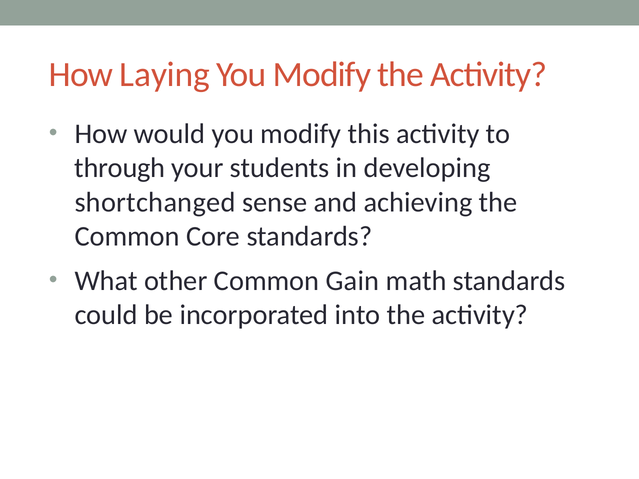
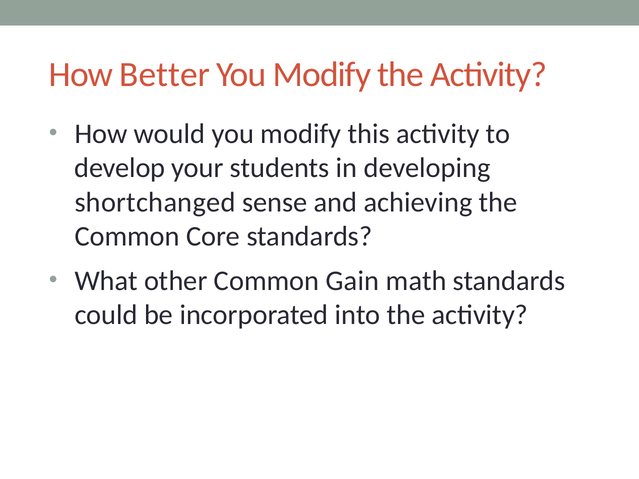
Laying: Laying -> Better (165, 74)
through: through -> develop (120, 168)
